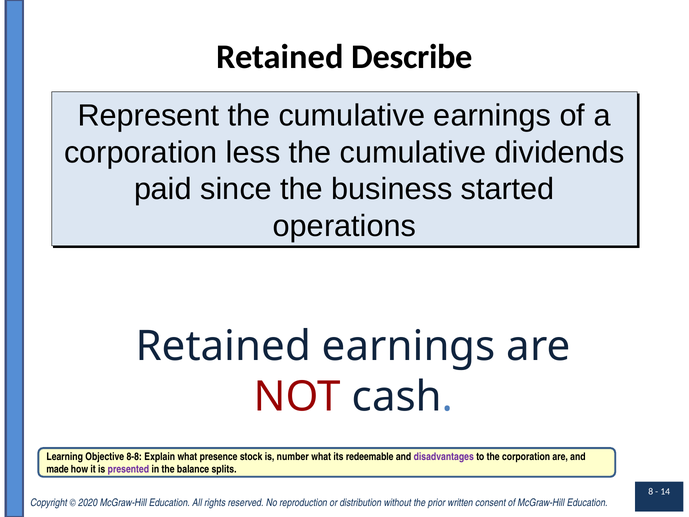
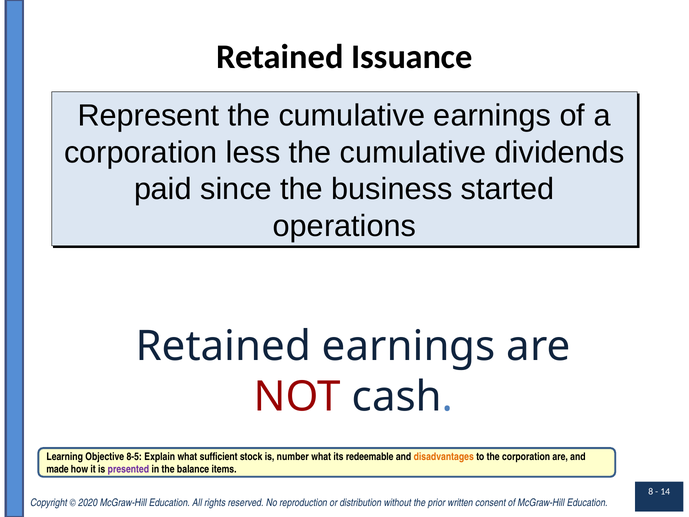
Describe: Describe -> Issuance (412, 57)
8-8: 8-8 -> 8-5 (134, 457)
presence: presence -> sufficient (219, 457)
disadvantages colour: purple -> orange (444, 457)
splits: splits -> items (224, 469)
